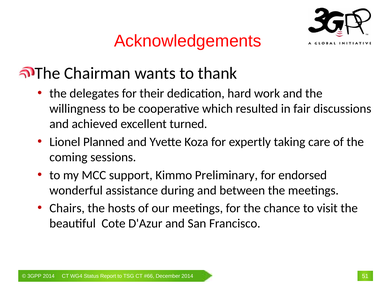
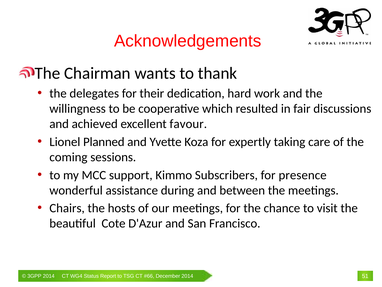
turned: turned -> favour (188, 124)
Preliminary: Preliminary -> Subscribers (226, 175)
endorsed: endorsed -> presence (303, 175)
